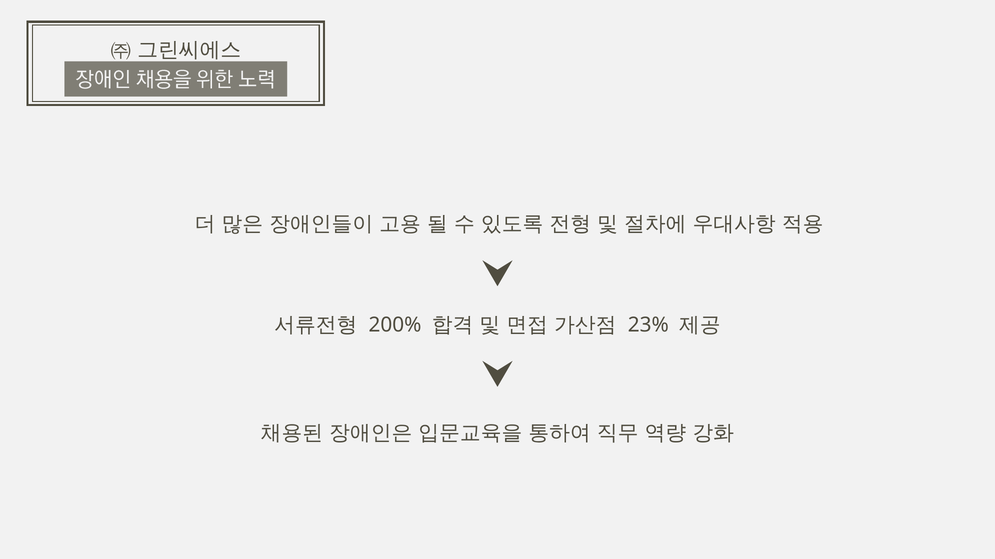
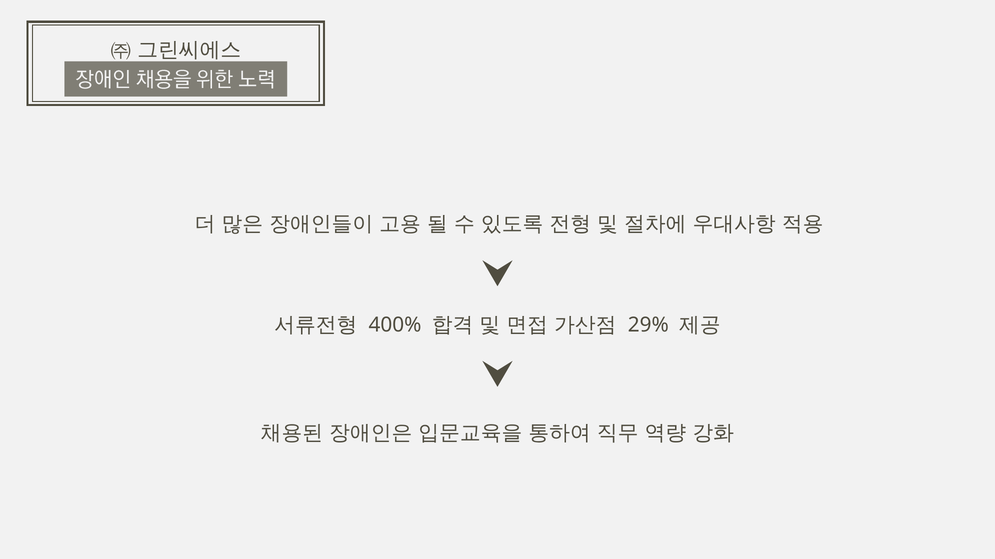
200%: 200% -> 400% (395, 325)
23%: 23% -> 29% (648, 325)
